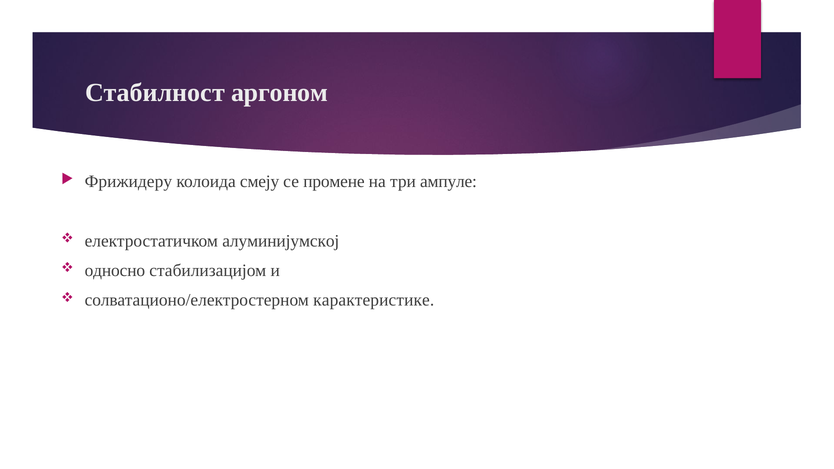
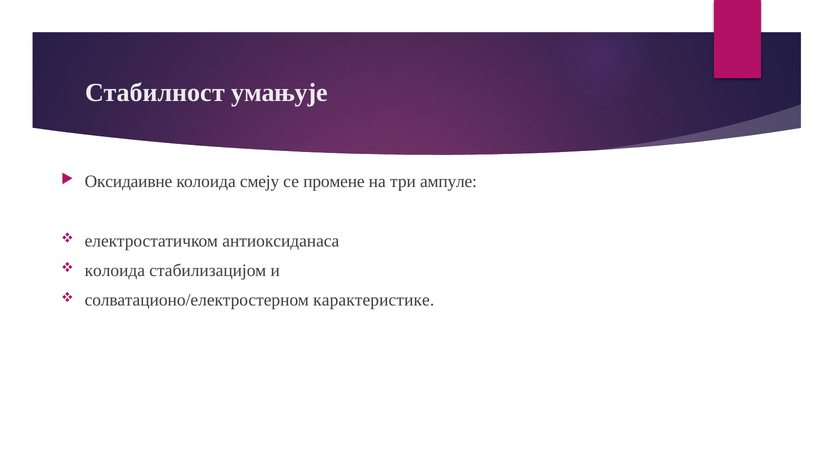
аргоном: аргоном -> умањује (279, 93)
Фрижидеру: Фрижидеру -> Оксидаивне (128, 182)
алуминијумској: алуминијумској -> антиоксиданаcа (281, 241)
односно: односно -> колоида (115, 271)
